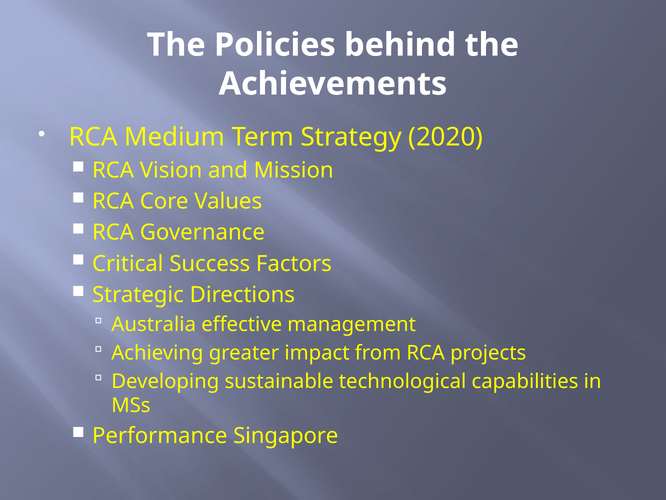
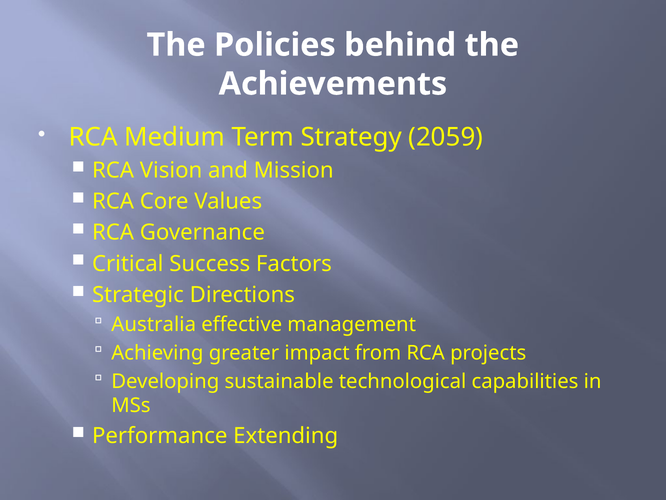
2020: 2020 -> 2059 (446, 137)
Singapore: Singapore -> Extending (286, 435)
